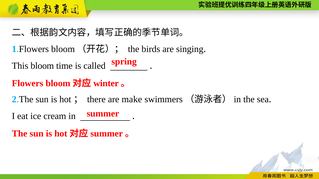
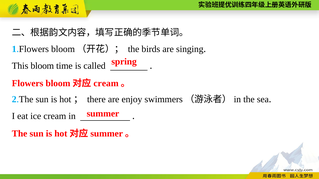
winter: winter -> cream (106, 83)
make: make -> enjoy (132, 100)
